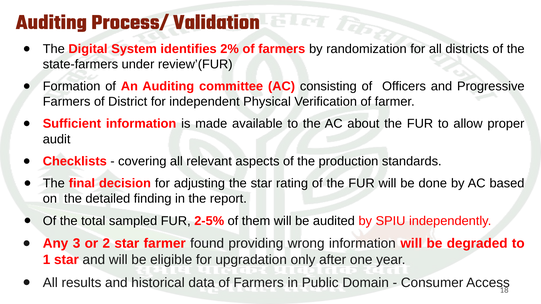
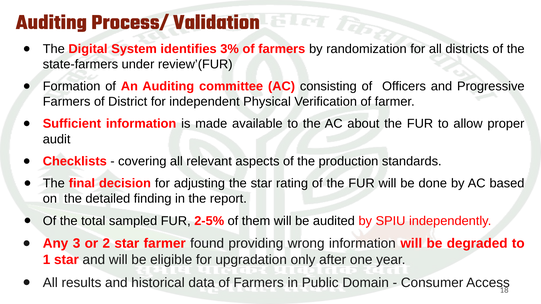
2%: 2% -> 3% (230, 49)
